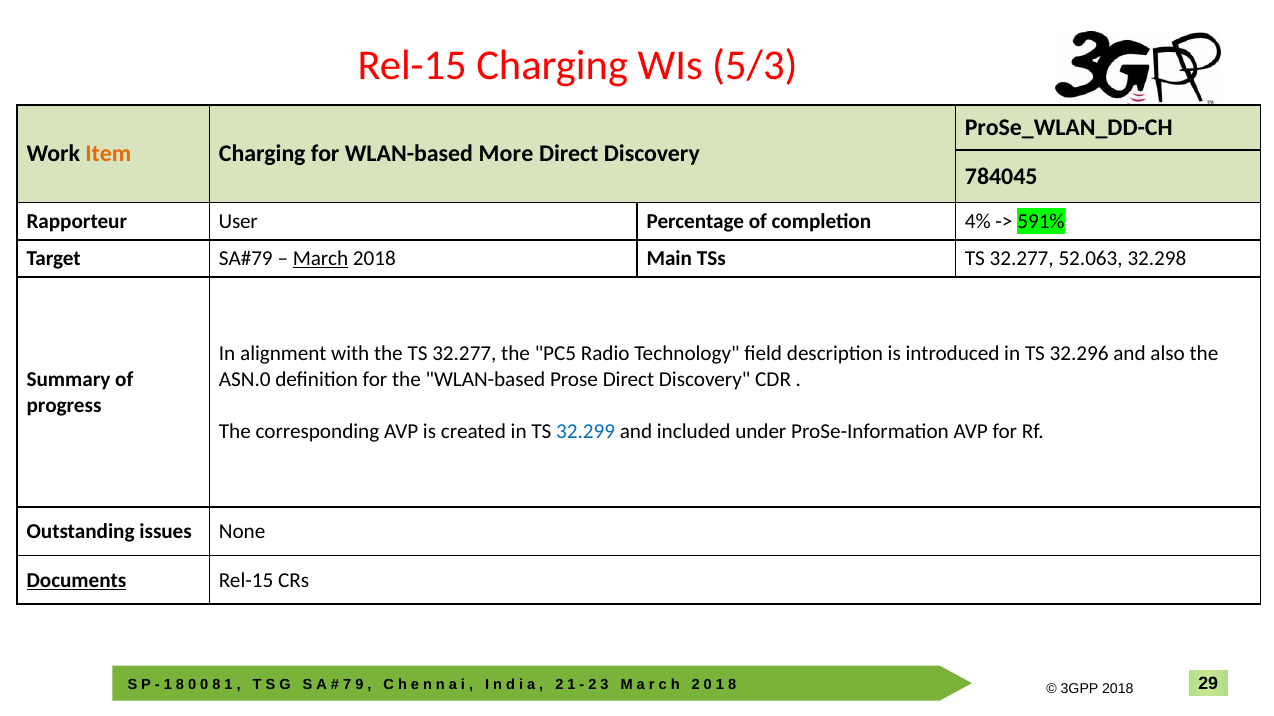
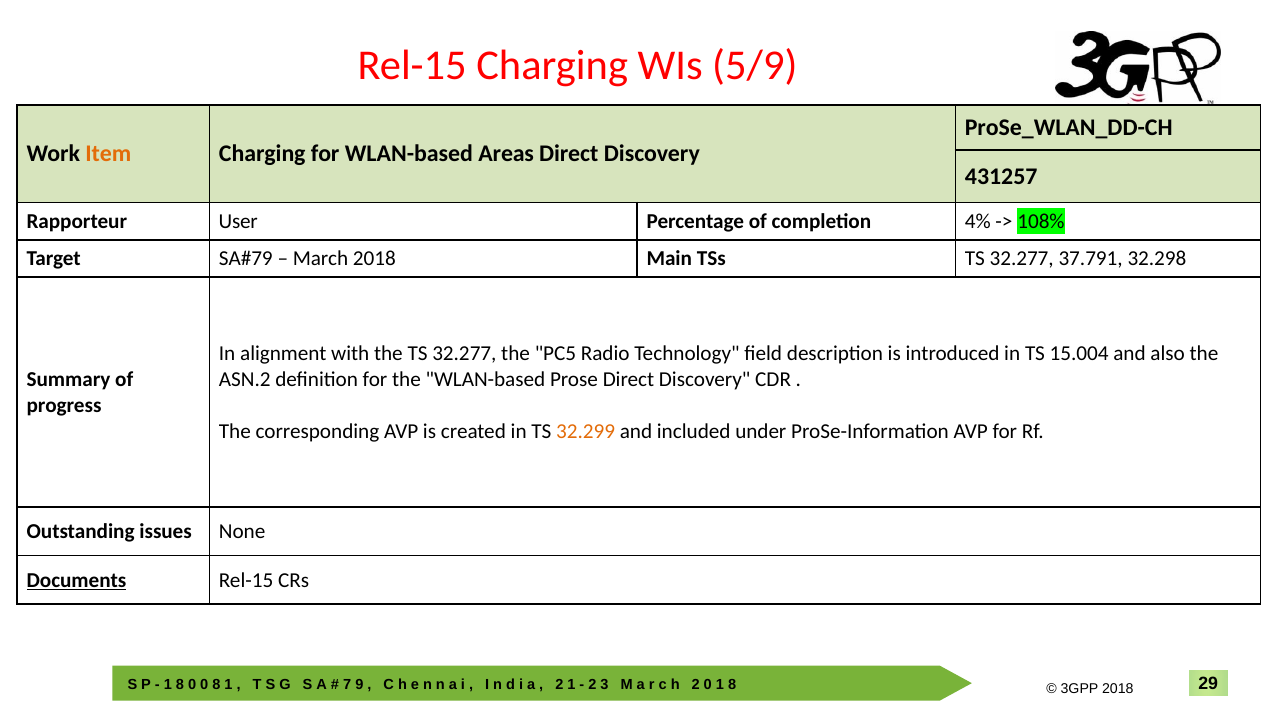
5/3: 5/3 -> 5/9 (755, 66)
More: More -> Areas (506, 154)
784045: 784045 -> 431257 (1001, 177)
591%: 591% -> 108% (1041, 222)
March underline: present -> none (320, 259)
52.063: 52.063 -> 37.791 (1091, 259)
32.296: 32.296 -> 15.004 (1079, 354)
ASN.0: ASN.0 -> ASN.2 (245, 380)
32.299 colour: blue -> orange (586, 432)
